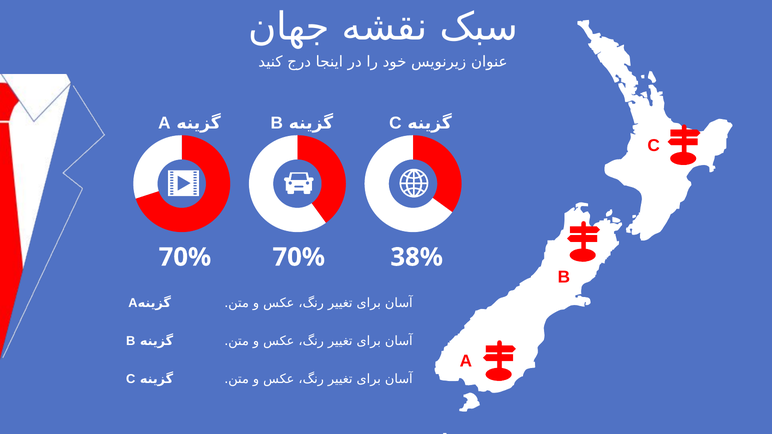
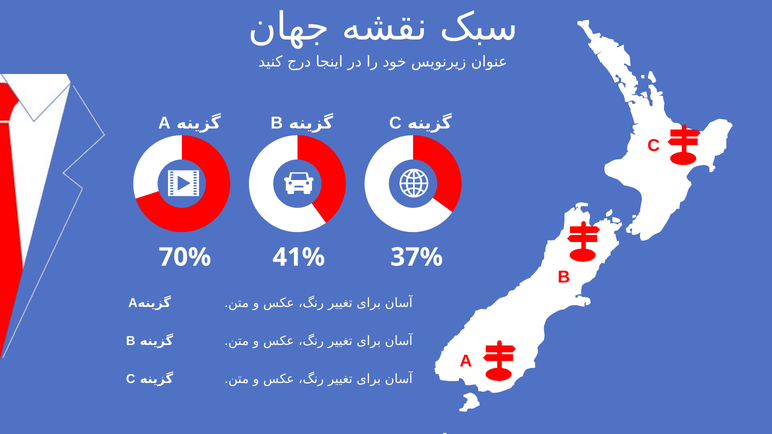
70%: 70% -> 41% (299, 257)
38%: 38% -> 37% (417, 257)
